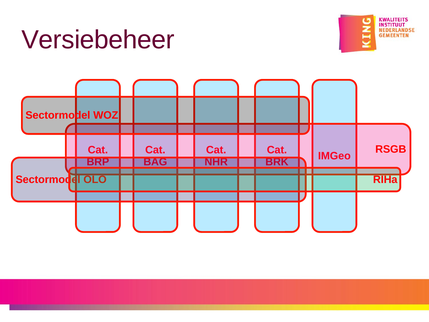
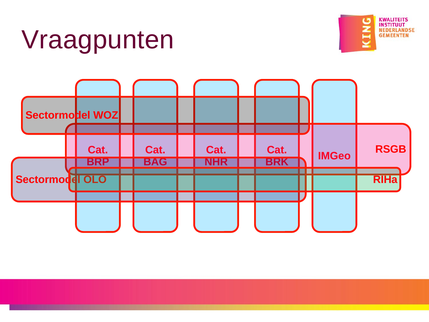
Versiebeheer: Versiebeheer -> Vraagpunten (98, 40)
